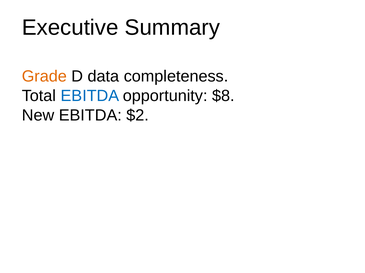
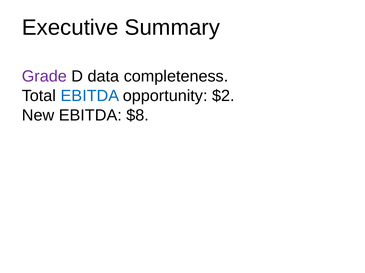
Grade colour: orange -> purple (44, 77)
$8: $8 -> $2 (223, 96)
$2: $2 -> $8 (138, 115)
